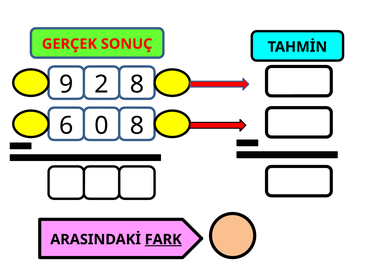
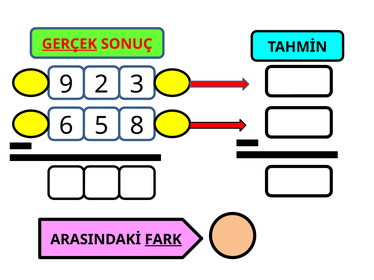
GERÇEK underline: none -> present (69, 44)
2 8: 8 -> 3 (137, 85)
0: 0 -> 5 (102, 126)
